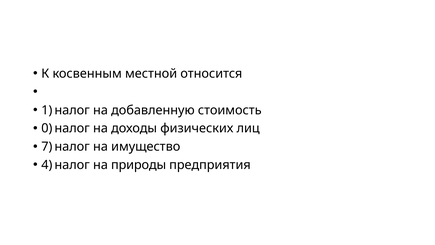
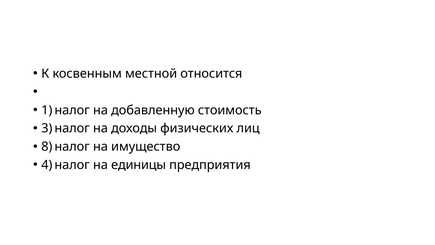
0: 0 -> 3 (47, 128)
7: 7 -> 8 (47, 147)
природы: природы -> единицы (139, 165)
